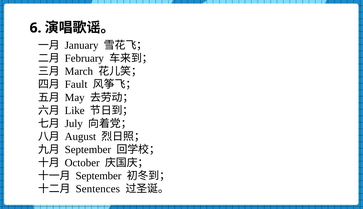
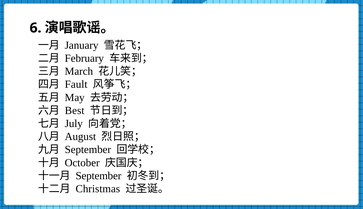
Like: Like -> Best (75, 110)
Sentences: Sentences -> Christmas (98, 189)
